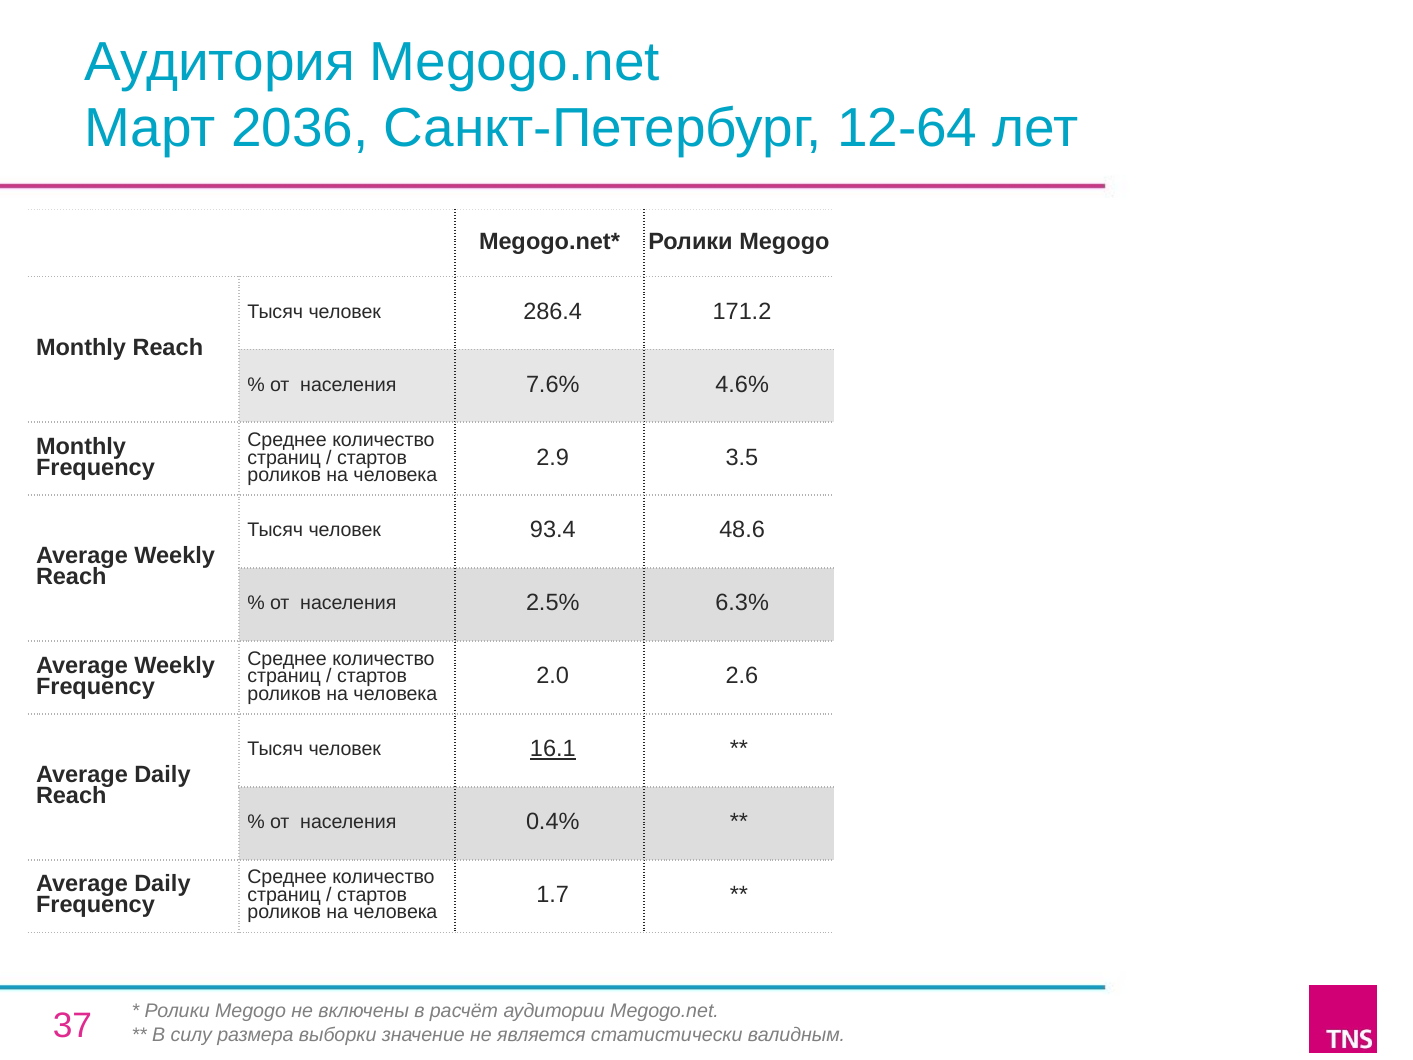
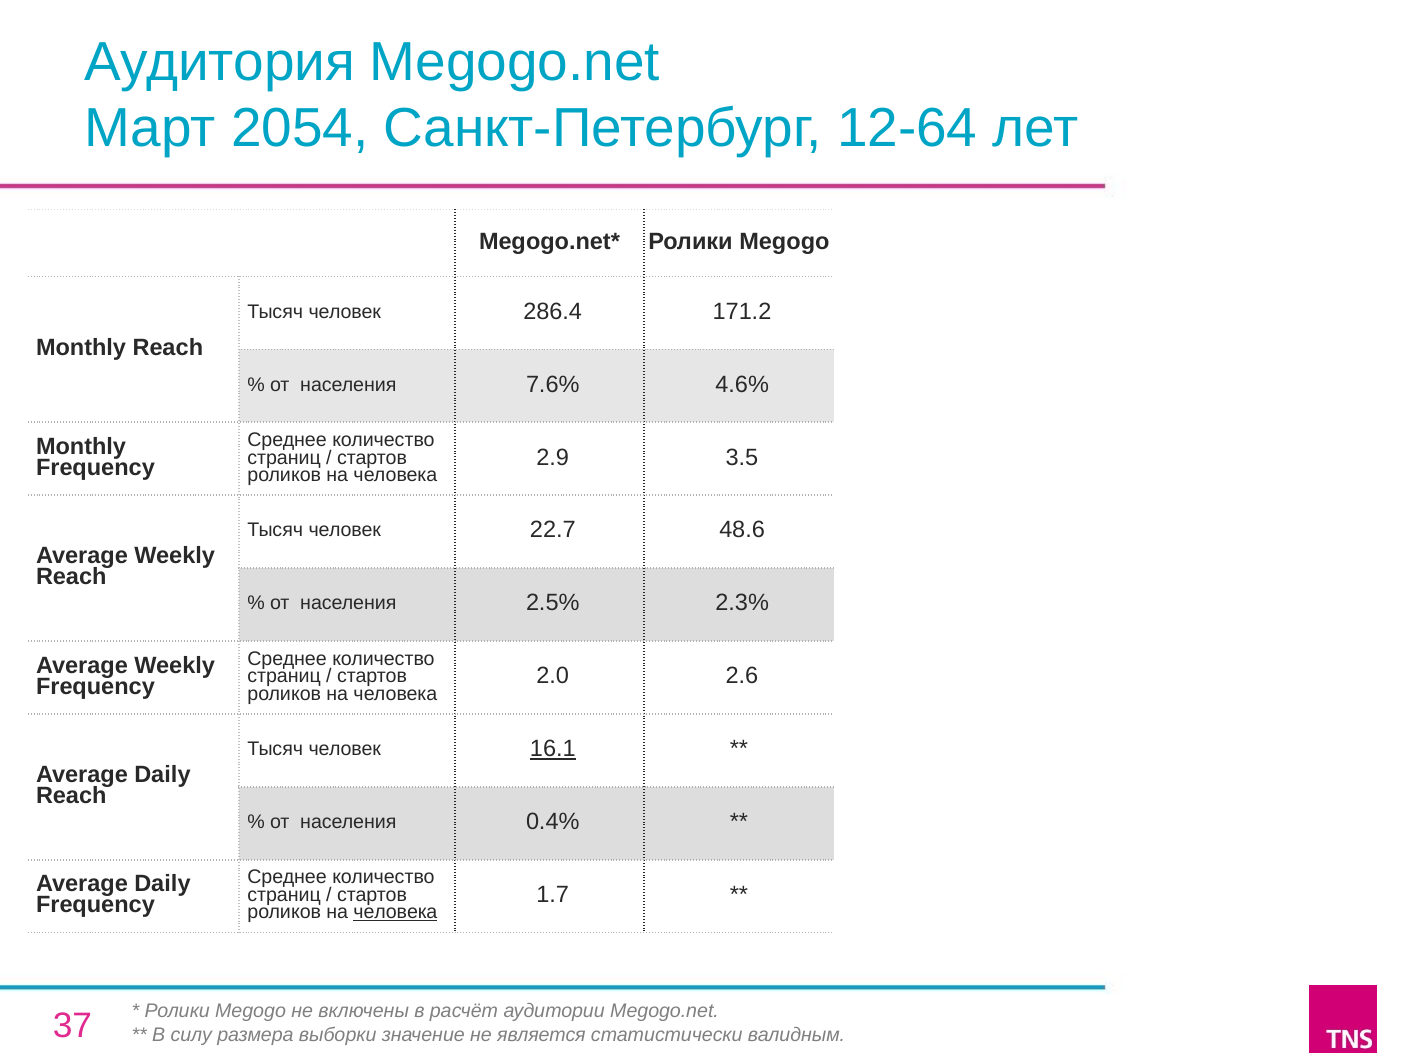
2036: 2036 -> 2054 (300, 129)
93.4: 93.4 -> 22.7 (553, 530)
6.3%: 6.3% -> 2.3% (742, 603)
человека underline: none -> present (395, 912)
